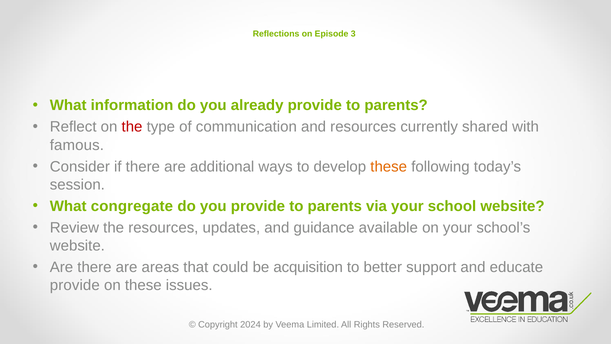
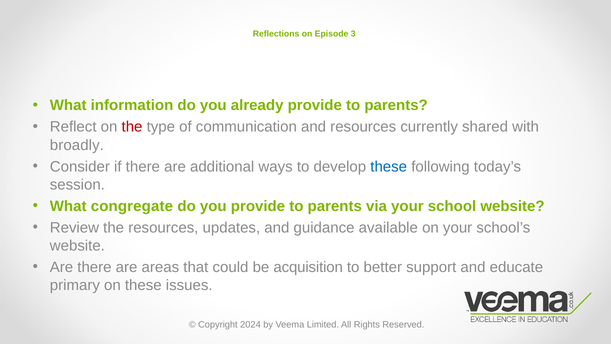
famous: famous -> broadly (77, 145)
these colour: orange -> blue (389, 166)
provide: provide -> primary (75, 285)
